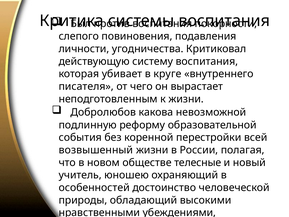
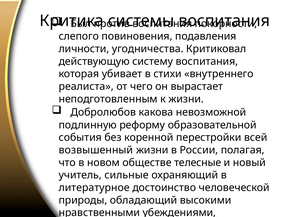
круге: круге -> стихи (168, 74)
писателя: писателя -> реалиста (86, 86)
юношею: юношею -> сильные (127, 175)
особенностей: особенностей -> литературное (94, 187)
